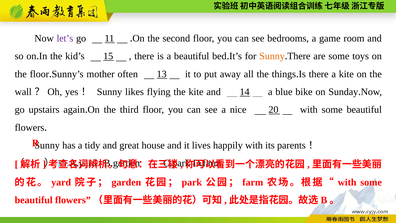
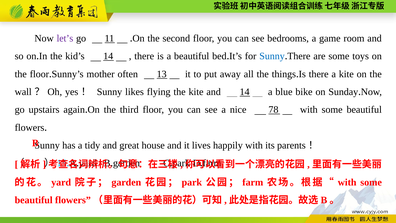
kid’s 15: 15 -> 14 (108, 56)
Sunny colour: orange -> blue (272, 56)
20: 20 -> 78 (273, 110)
